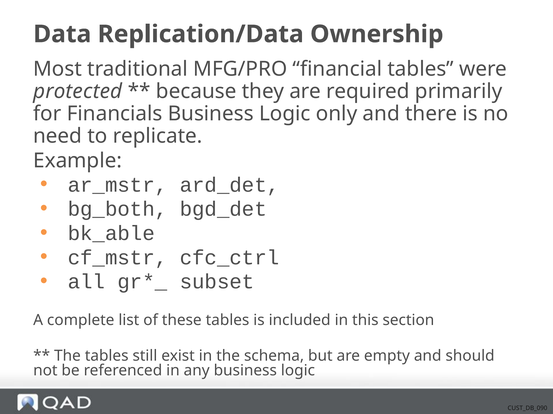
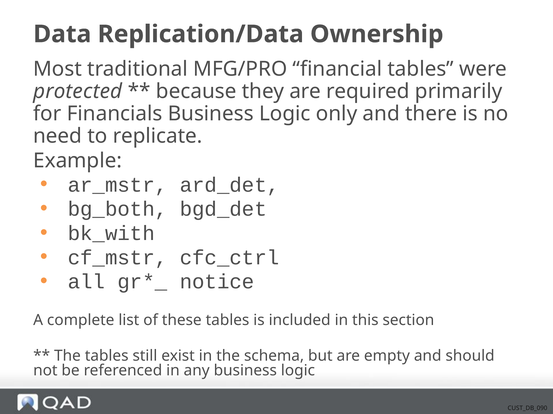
bk_able: bk_able -> bk_with (111, 234)
subset: subset -> notice (217, 282)
